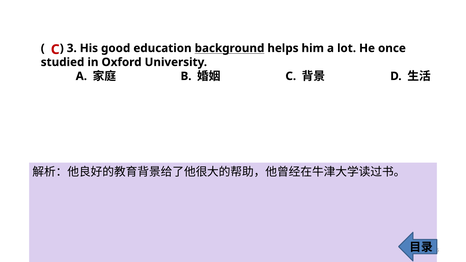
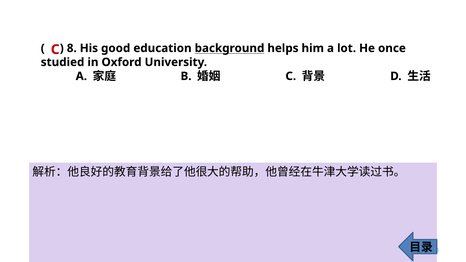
3: 3 -> 8 (72, 48)
